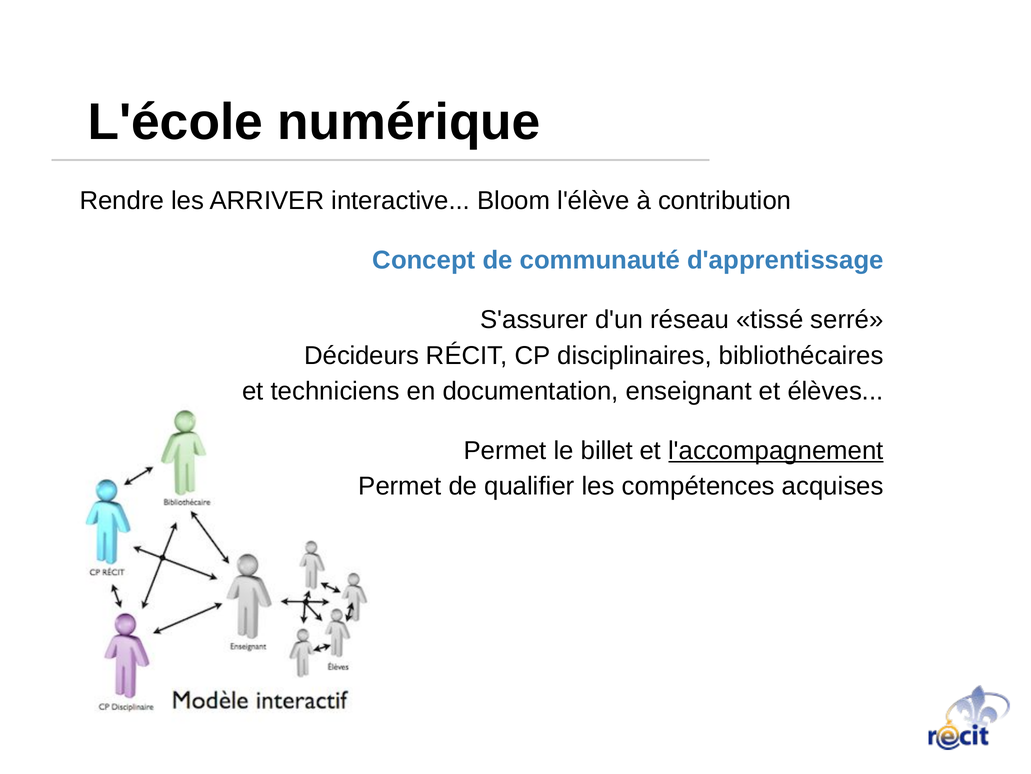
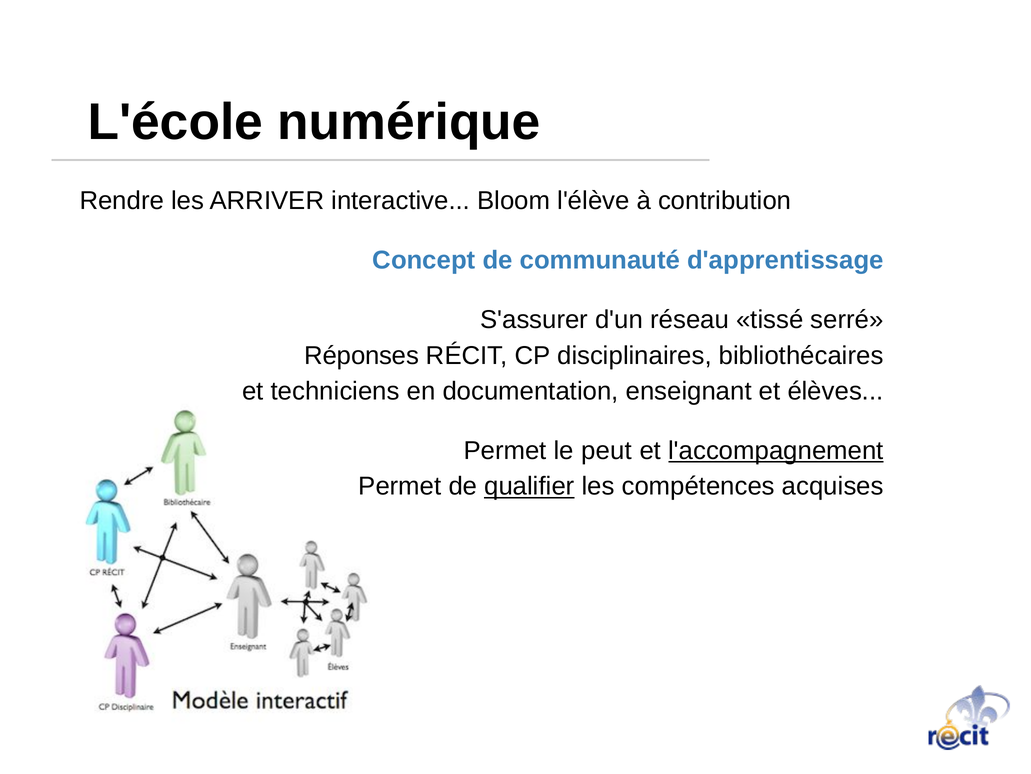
Décideurs: Décideurs -> Réponses (362, 355)
billet: billet -> peut (607, 450)
qualifier underline: none -> present (529, 486)
